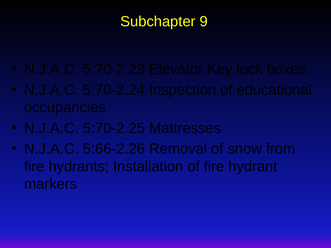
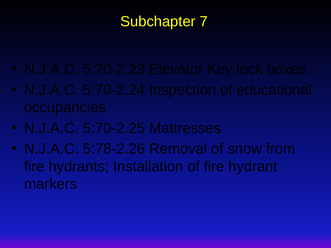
9: 9 -> 7 (204, 22)
5:66-2.26: 5:66-2.26 -> 5:78-2.26 (114, 149)
